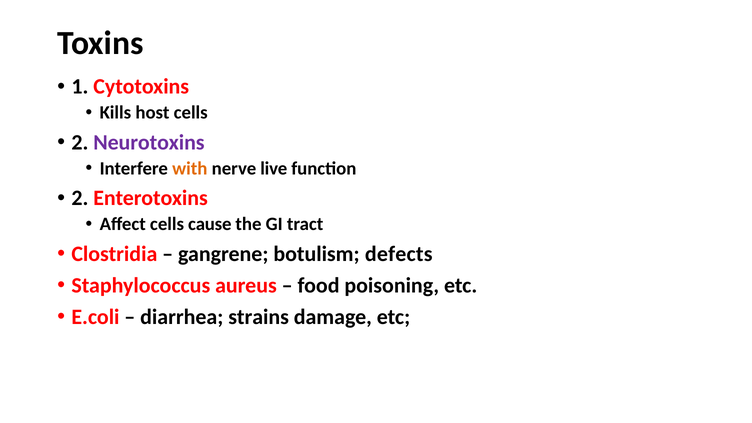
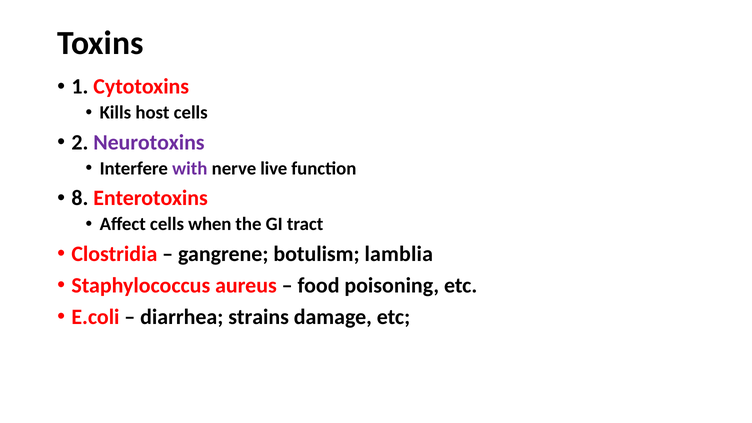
with colour: orange -> purple (190, 168)
2: 2 -> 8 (80, 198)
cause: cause -> when (210, 224)
defects: defects -> lamblia (399, 254)
